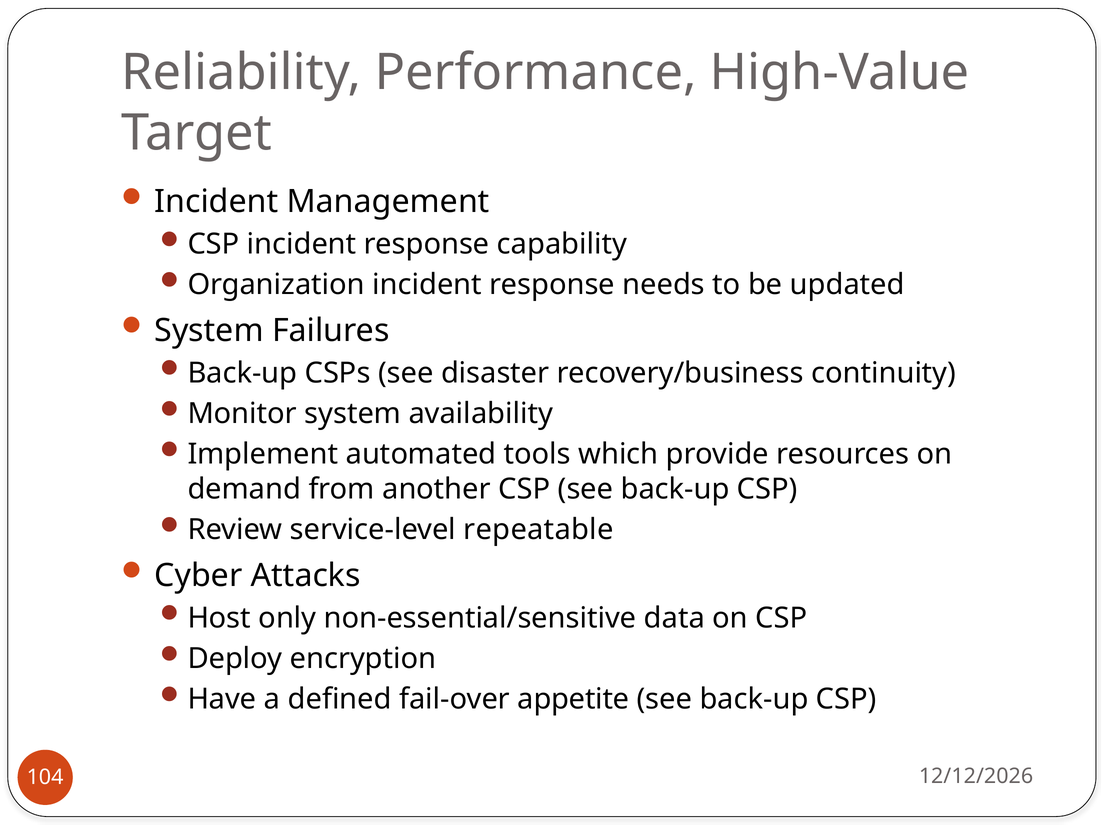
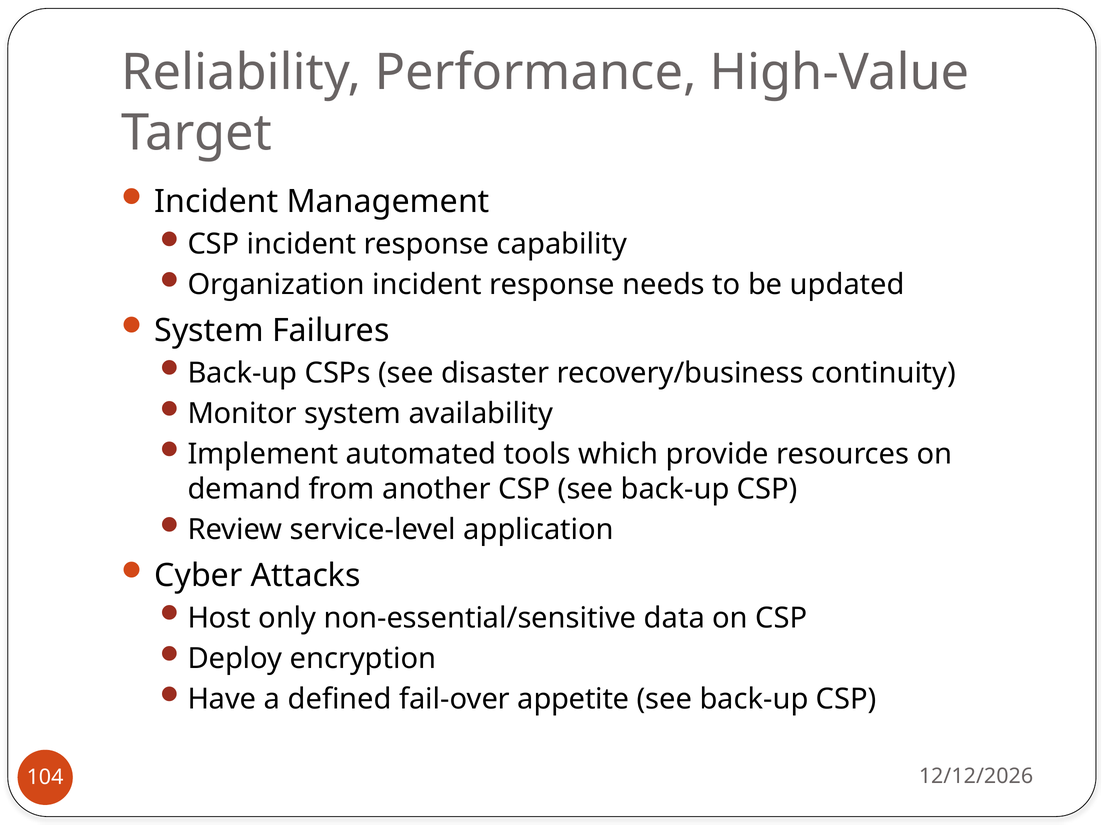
repeatable: repeatable -> application (539, 530)
